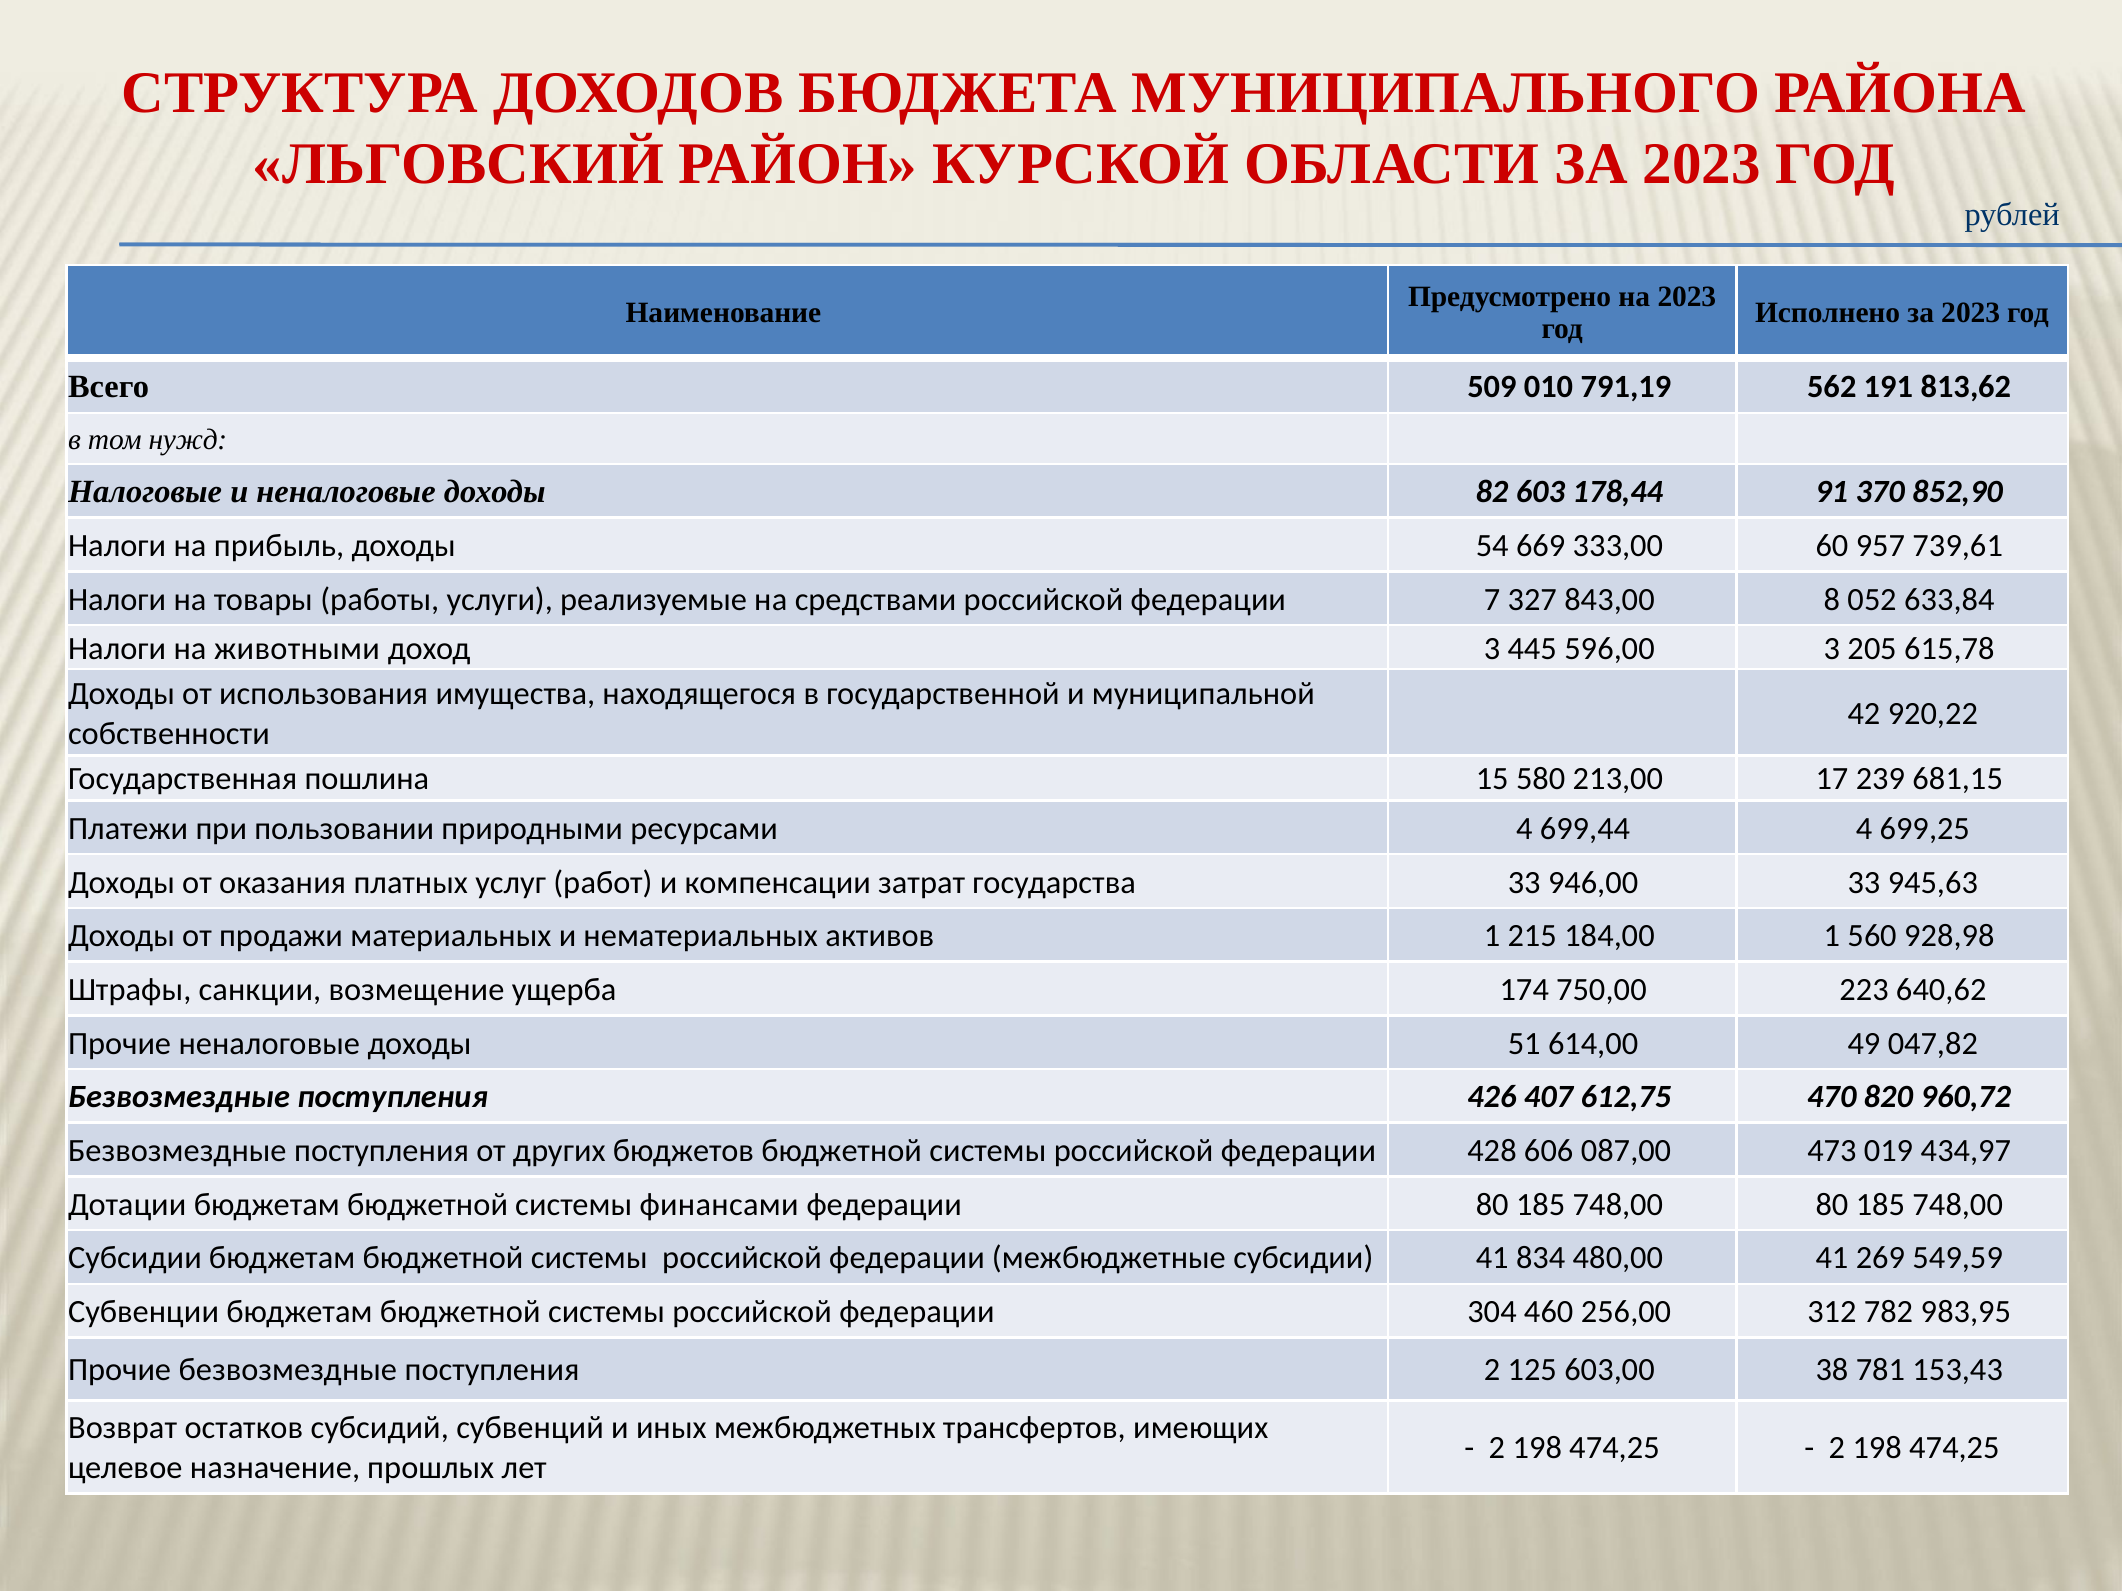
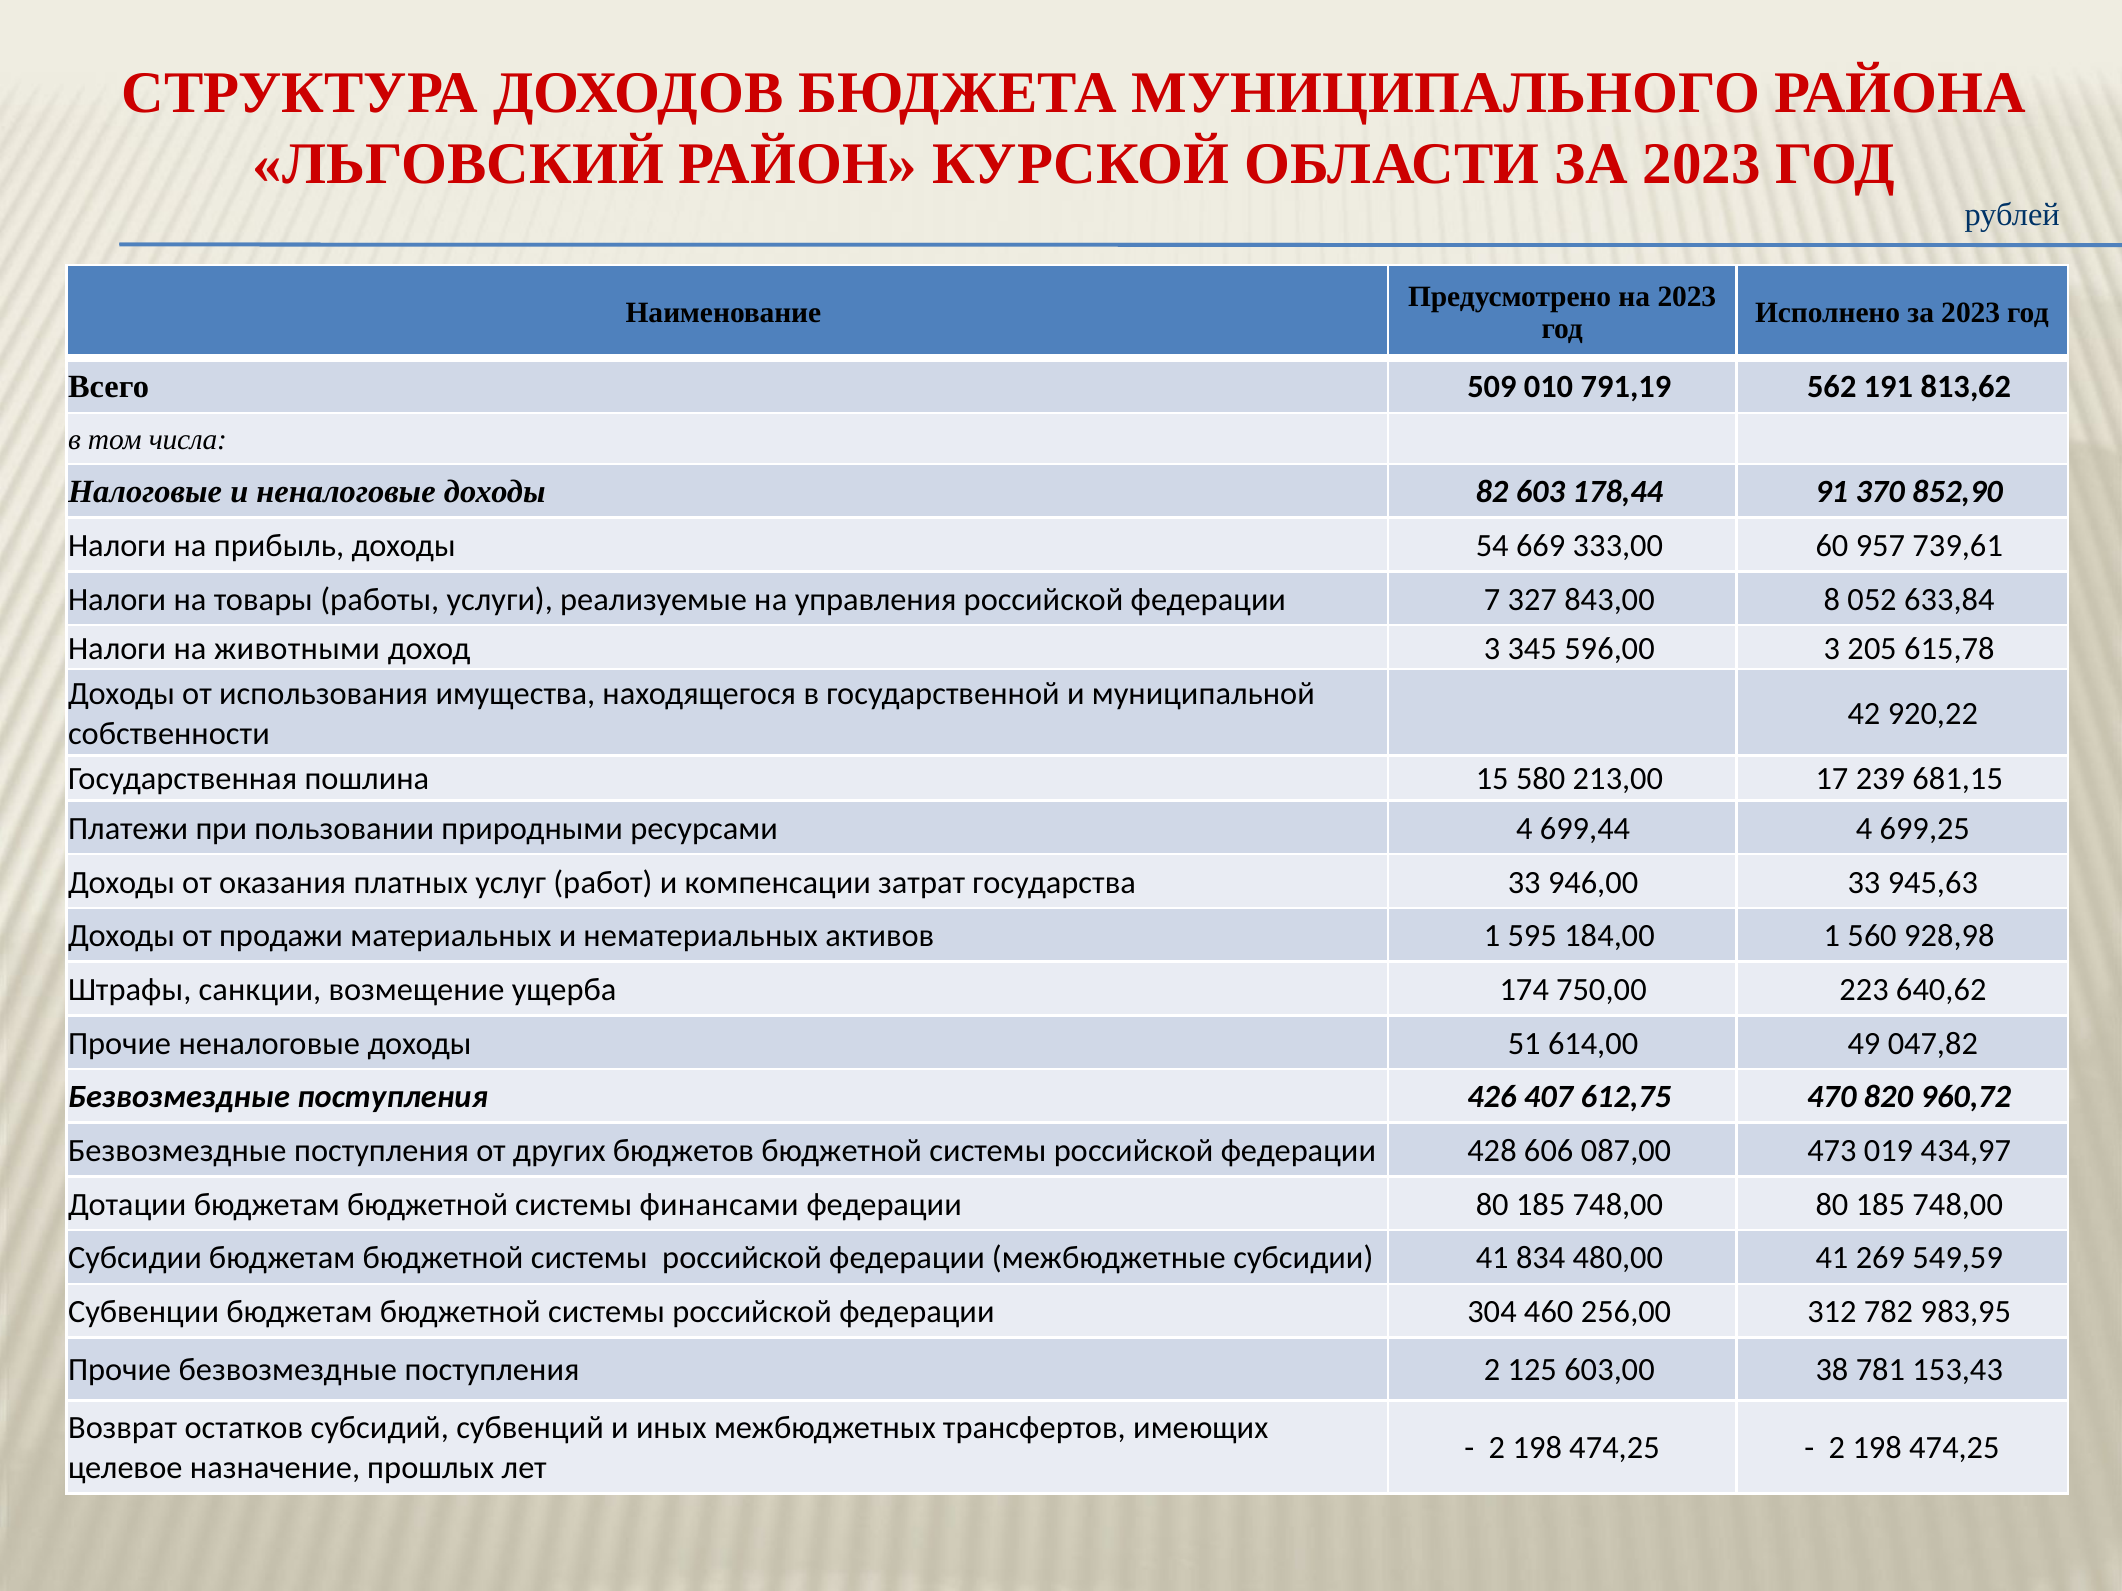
нужд: нужд -> числа (188, 440)
средствами: средствами -> управления (876, 600)
445: 445 -> 345 (1532, 649)
215: 215 -> 595 (1532, 936)
